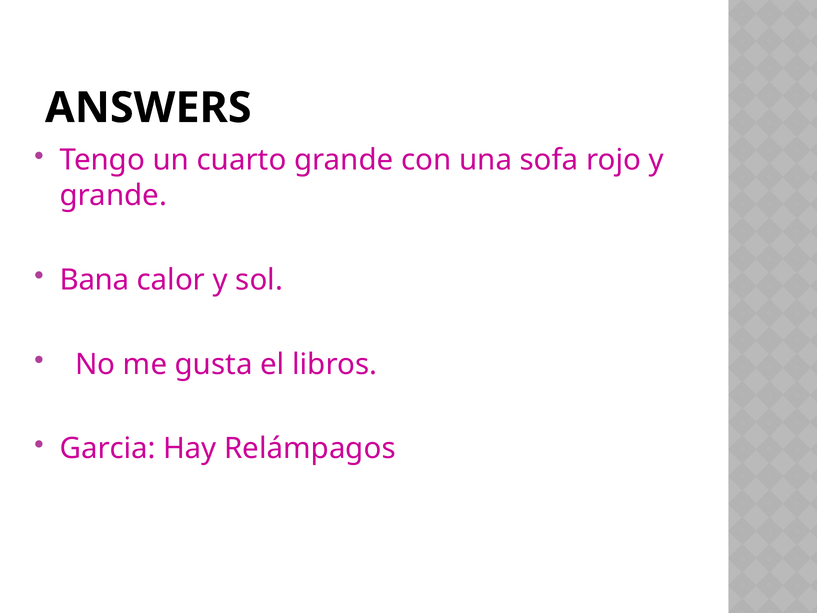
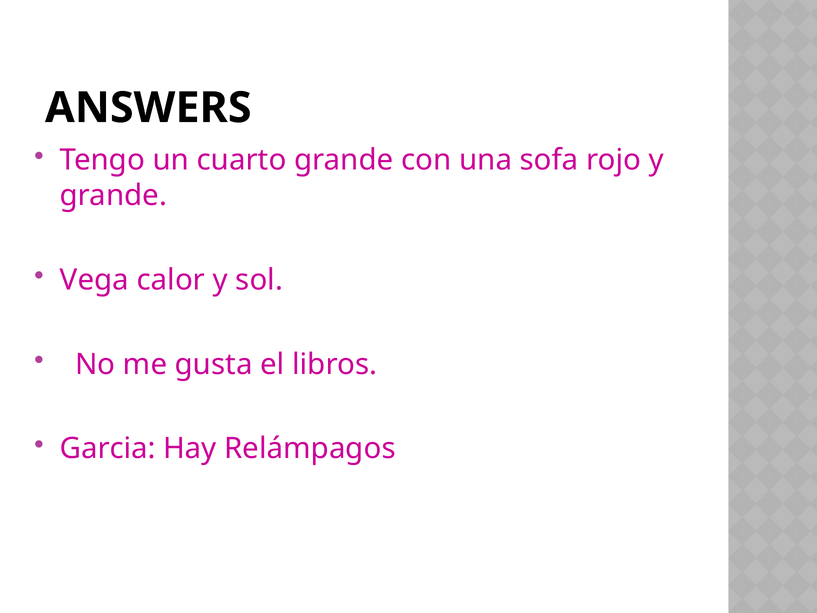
Bana: Bana -> Vega (94, 280)
